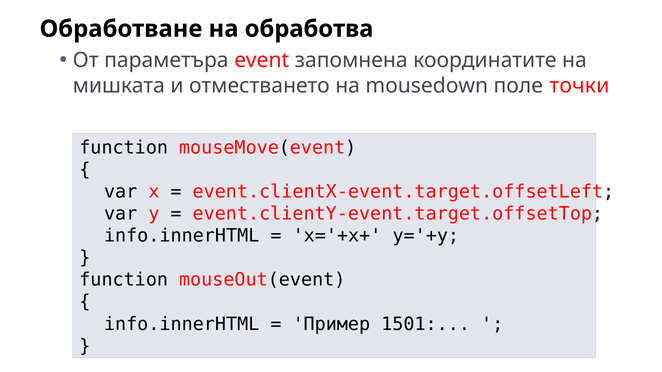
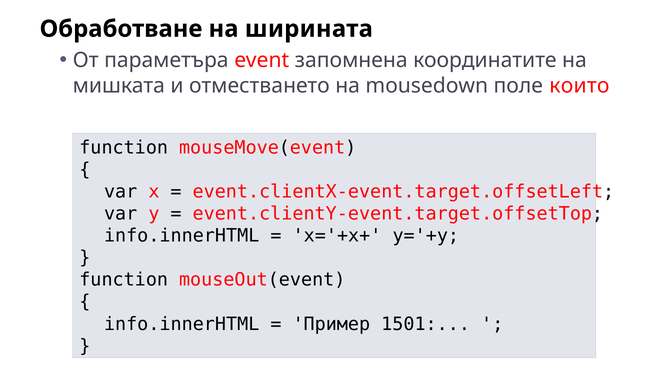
обработва: обработва -> ширината (309, 29)
точки: точки -> които (579, 86)
